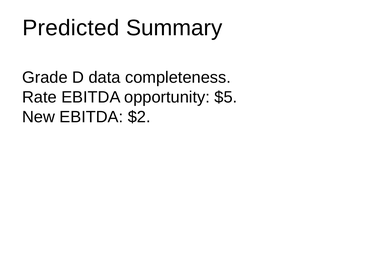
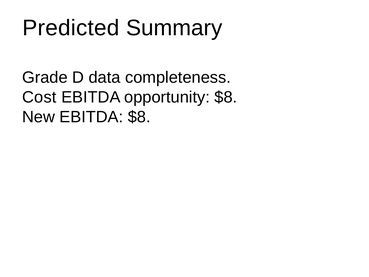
Rate: Rate -> Cost (39, 97)
opportunity $5: $5 -> $8 (226, 97)
EBITDA $2: $2 -> $8 (139, 117)
